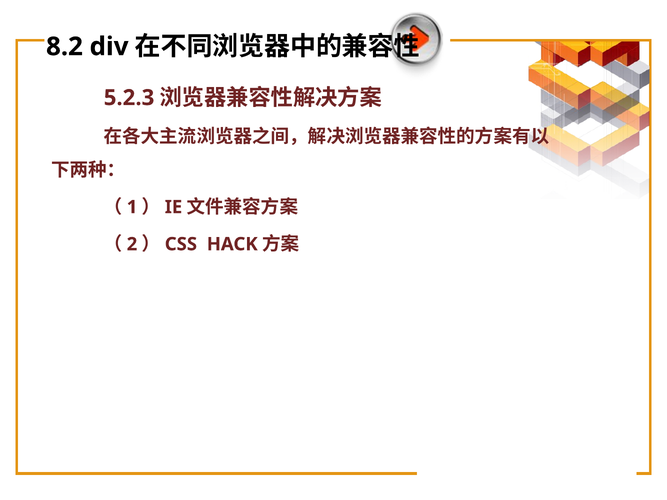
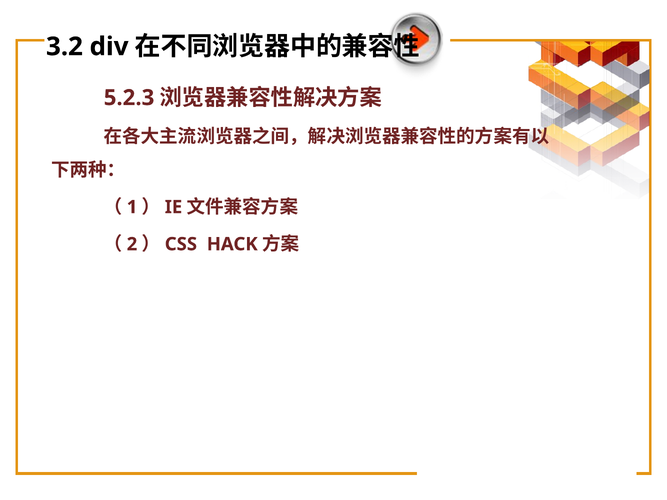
8.2: 8.2 -> 3.2 (64, 47)
